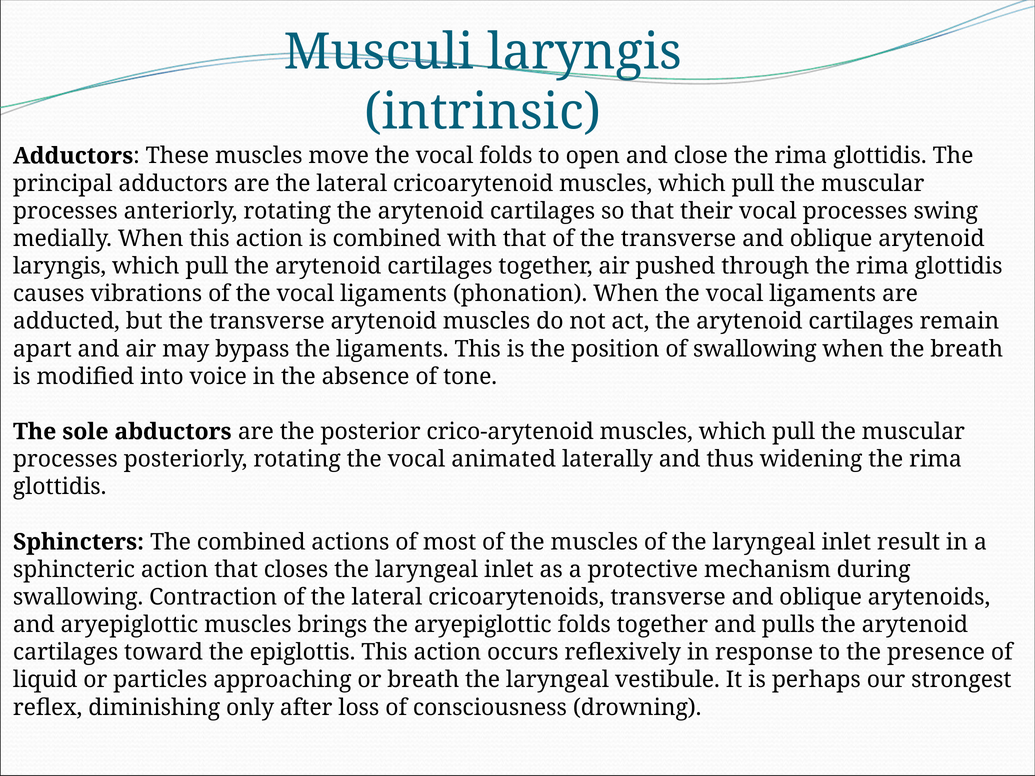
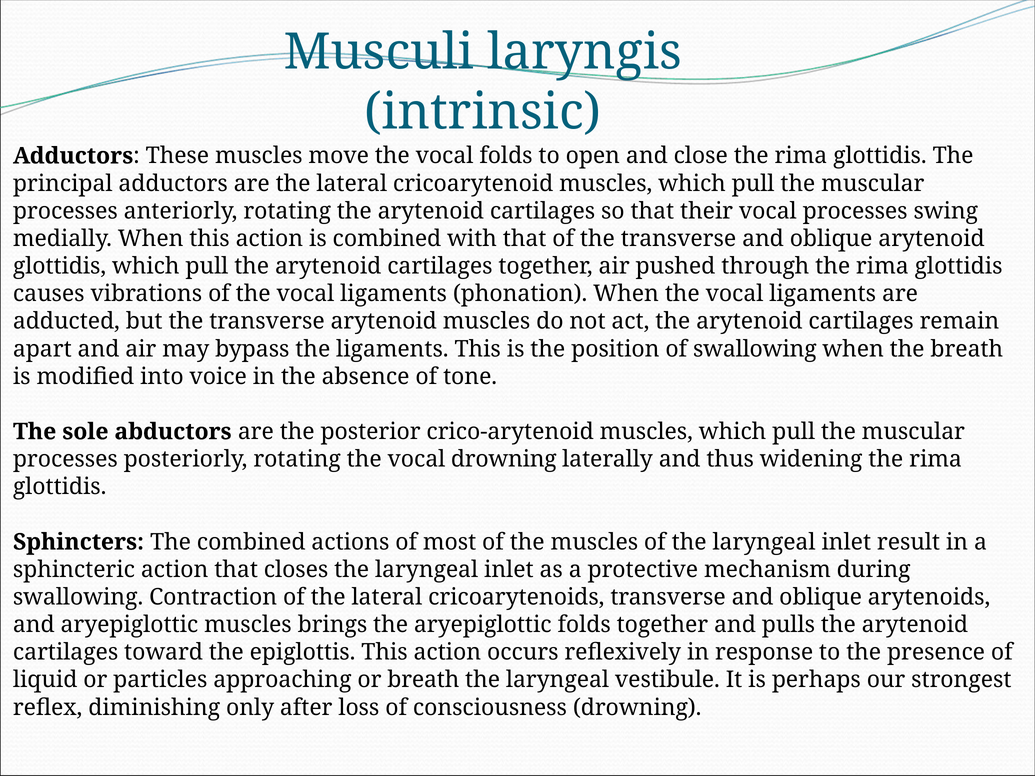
laryngis: laryngis -> glottidis (60, 266)
vocal animated: animated -> drowning (504, 459)
